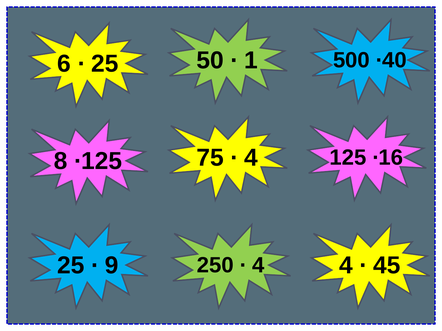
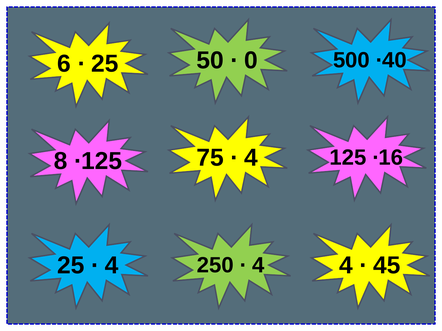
1: 1 -> 0 (251, 60)
9: 9 -> 4 (112, 266)
